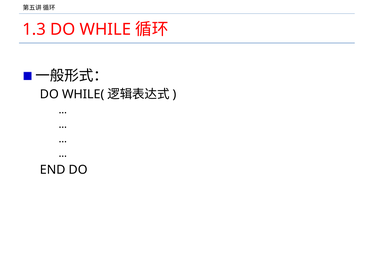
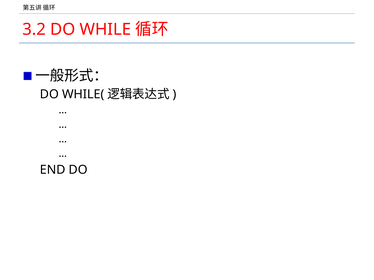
1.3: 1.3 -> 3.2 (34, 30)
